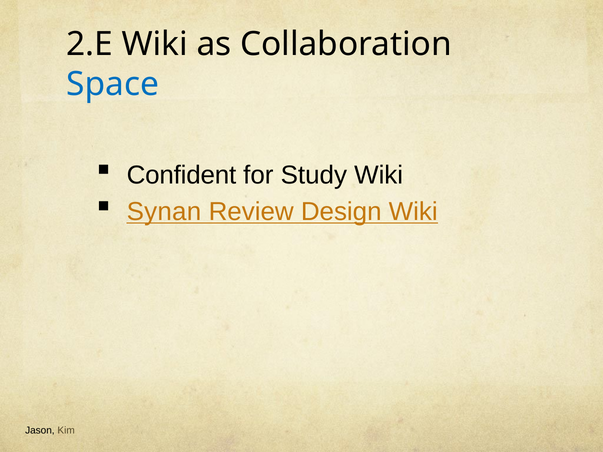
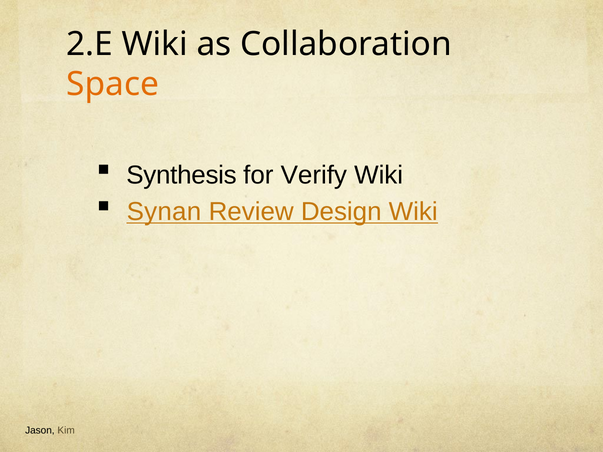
Space colour: blue -> orange (113, 84)
Confident: Confident -> Synthesis (181, 175)
Study: Study -> Verify (314, 175)
